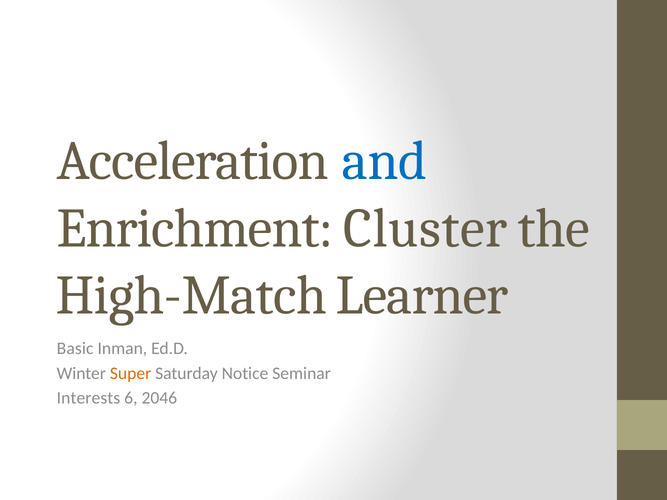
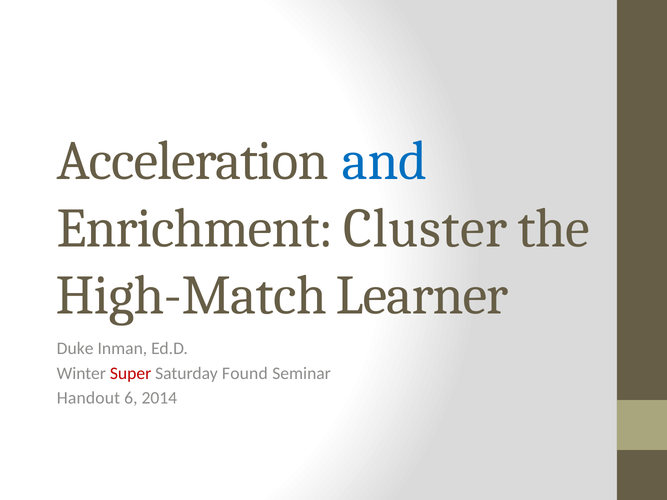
Basic: Basic -> Duke (75, 349)
Super colour: orange -> red (131, 373)
Notice: Notice -> Found (245, 373)
Interests: Interests -> Handout (88, 398)
2046: 2046 -> 2014 (159, 398)
